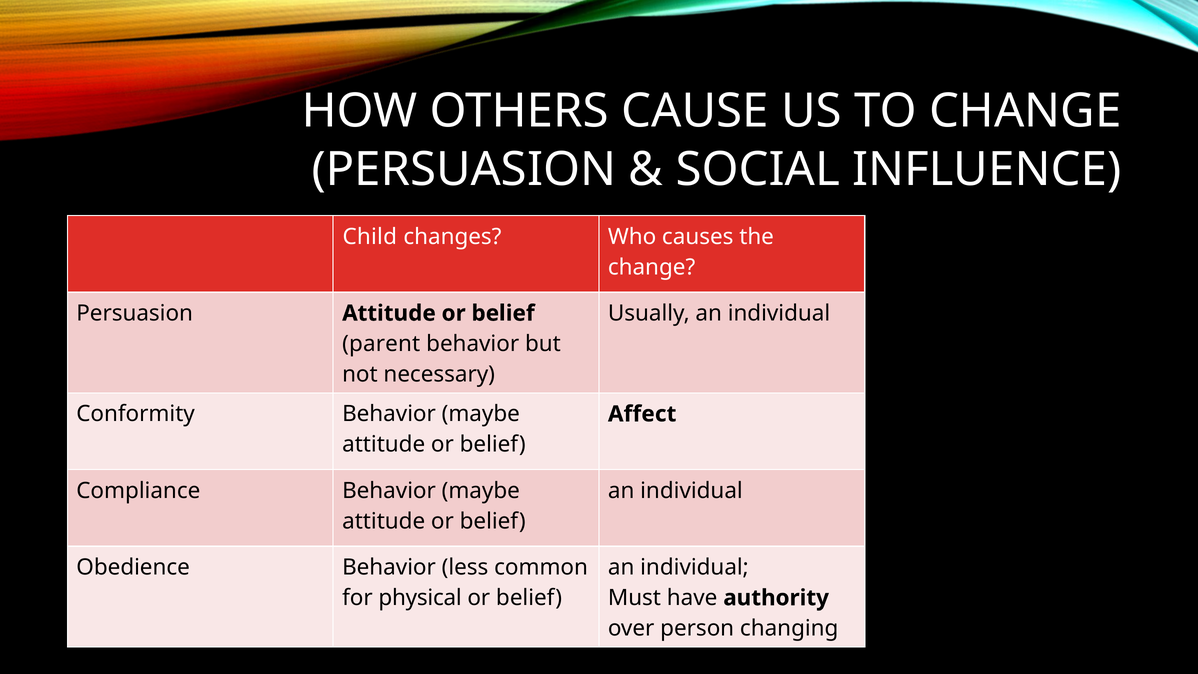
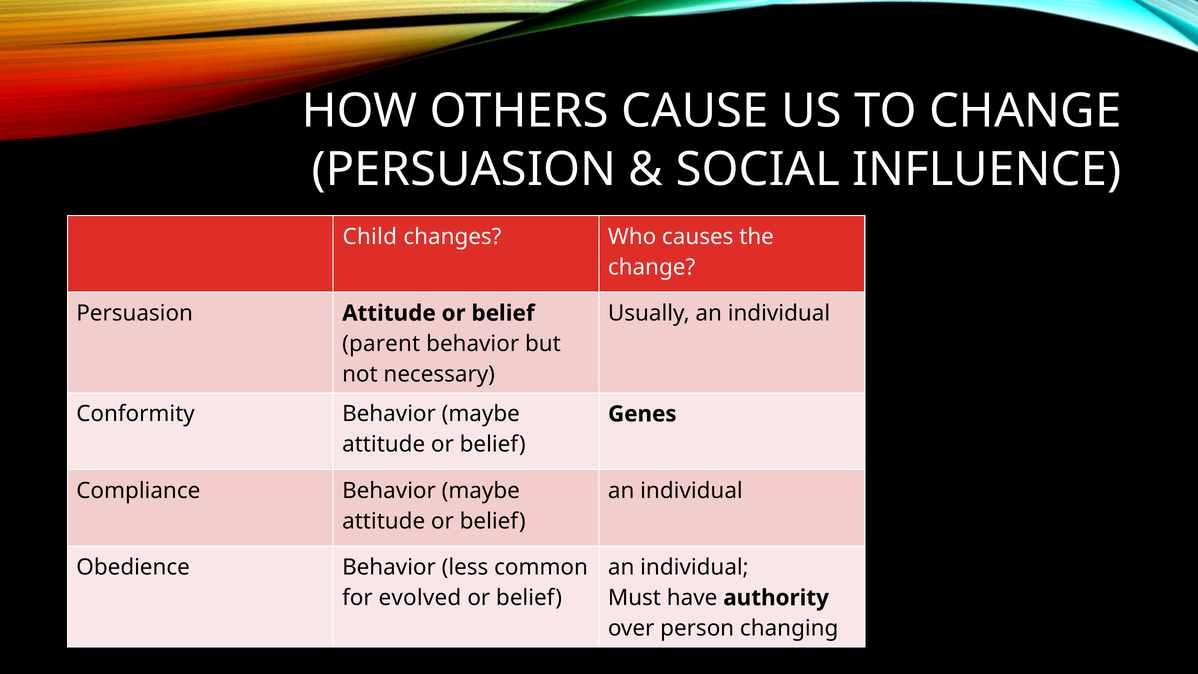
Affect: Affect -> Genes (642, 414)
physical: physical -> evolved (420, 598)
